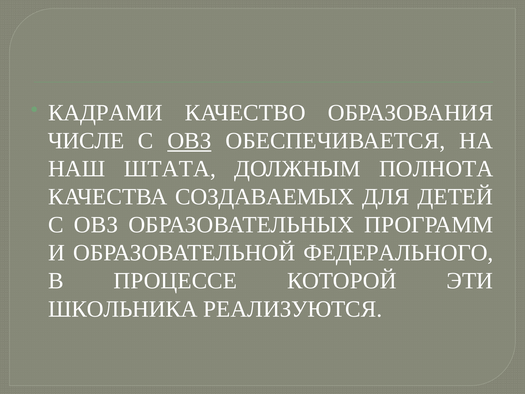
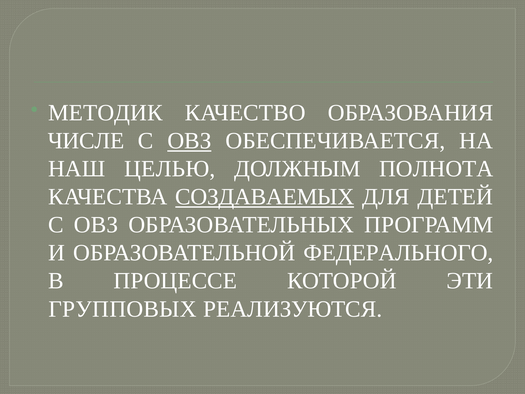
КАДРАМИ: КАДРАМИ -> МЕТОДИК (105, 113)
ШТАТА: ШТАТА -> ЦЕЛЬЮ (170, 169)
СОЗДАВАЕМЫХ underline: none -> present (265, 197)
ШКОЛЬНИКА: ШКОЛЬНИКА -> ГРУППОВЫХ (123, 309)
